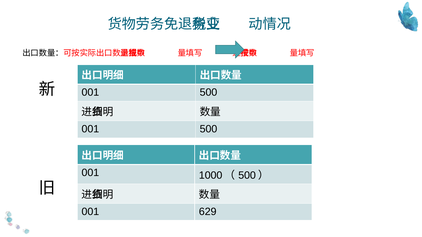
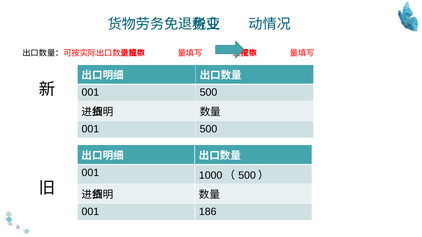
629: 629 -> 186 (208, 212)
